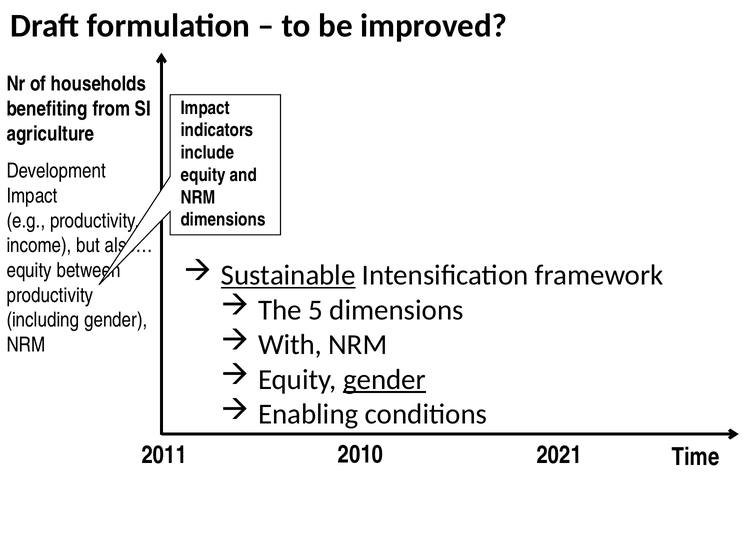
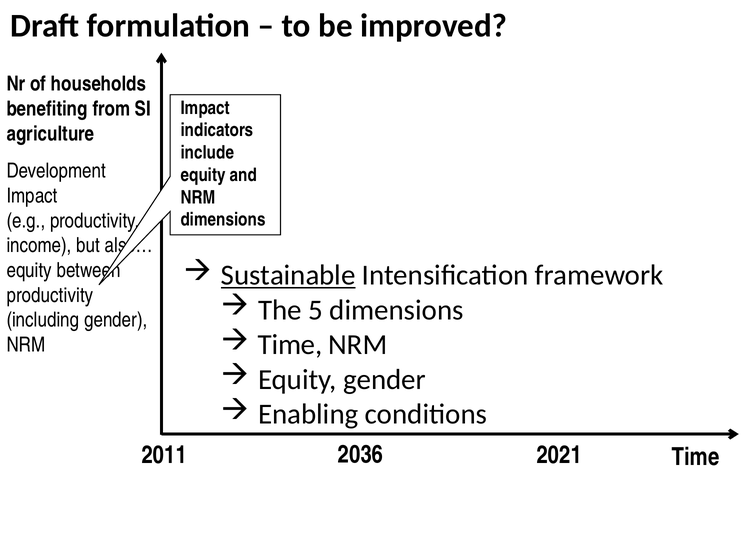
With: With -> Time (290, 345)
gender underline: present -> none (385, 379)
2010: 2010 -> 2036 (361, 454)
